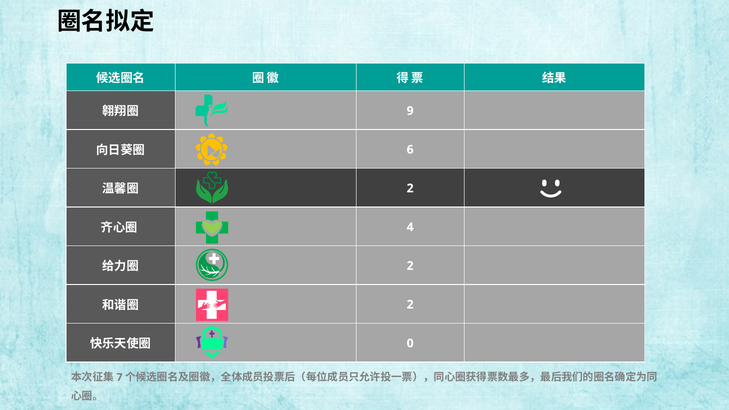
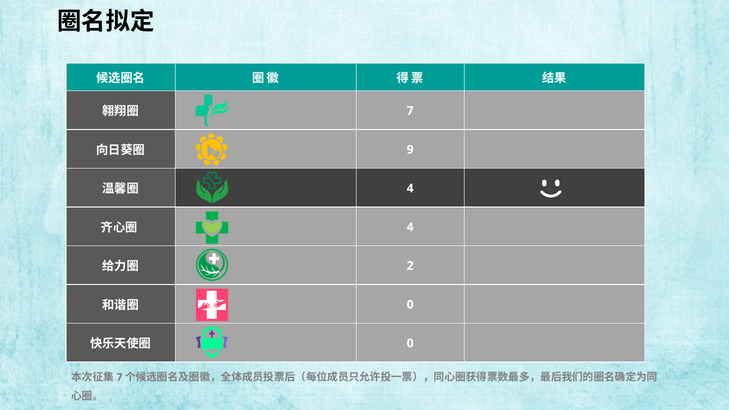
9: 9 -> 7 (410, 111)
6: 6 -> 9 (410, 150)
2: 2 -> 4 (410, 188)
2: 2 -> 0 (410, 305)
